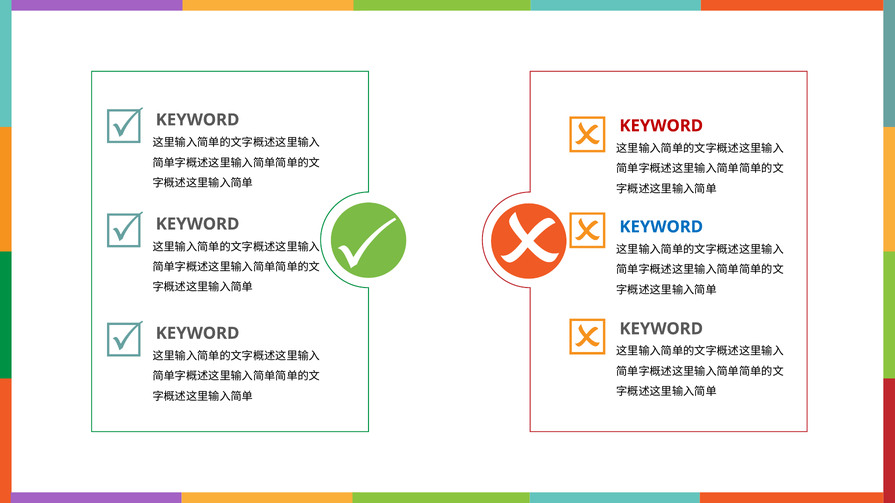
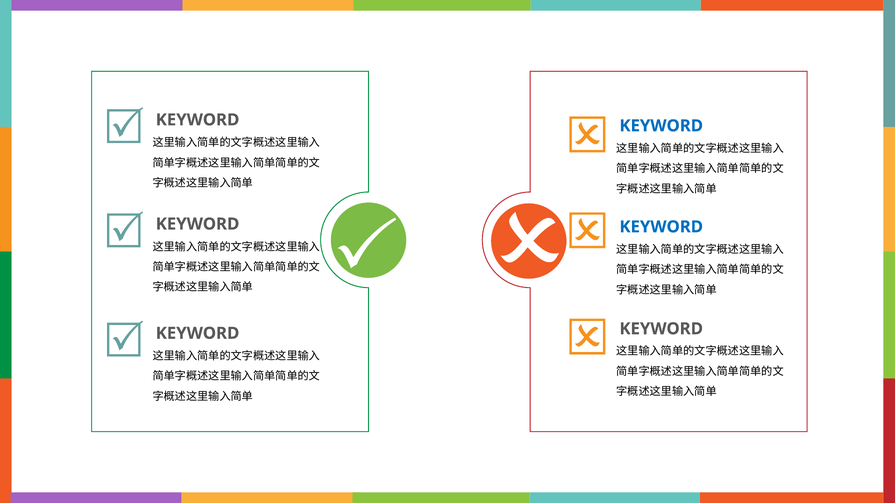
KEYWORD colour: red -> blue (661, 126)
